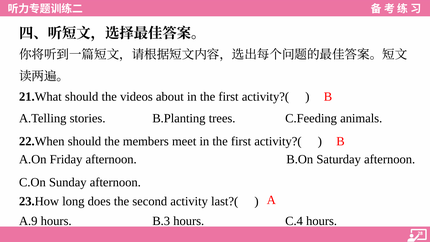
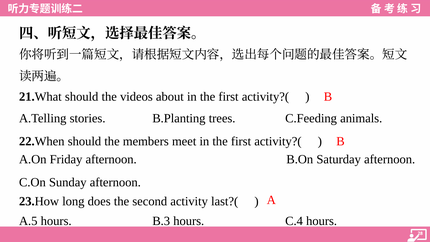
A.9: A.9 -> A.5 (28, 221)
